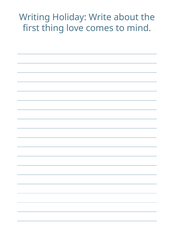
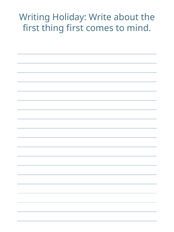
thing love: love -> first (75, 28)
